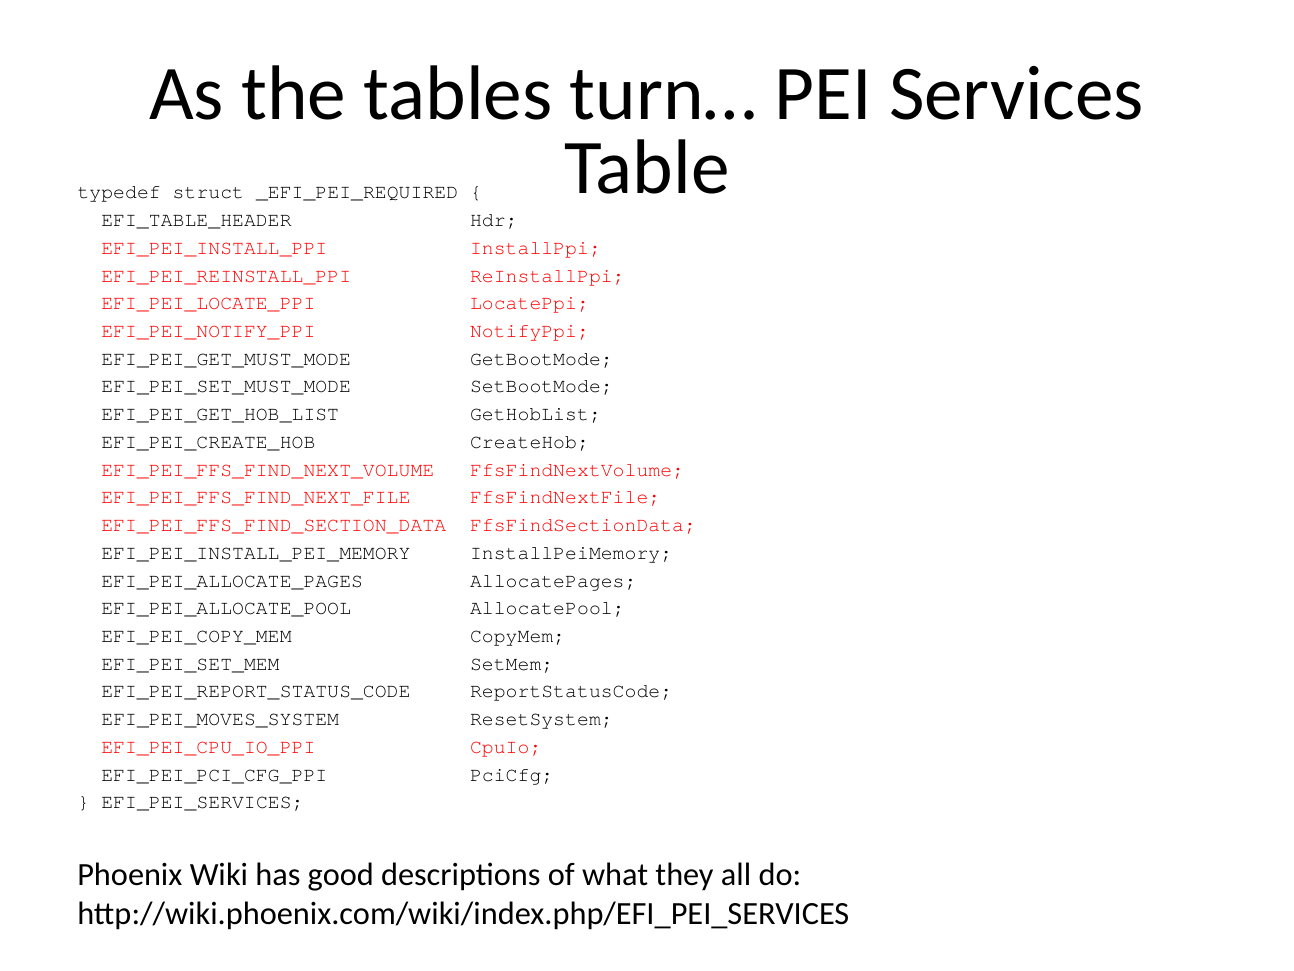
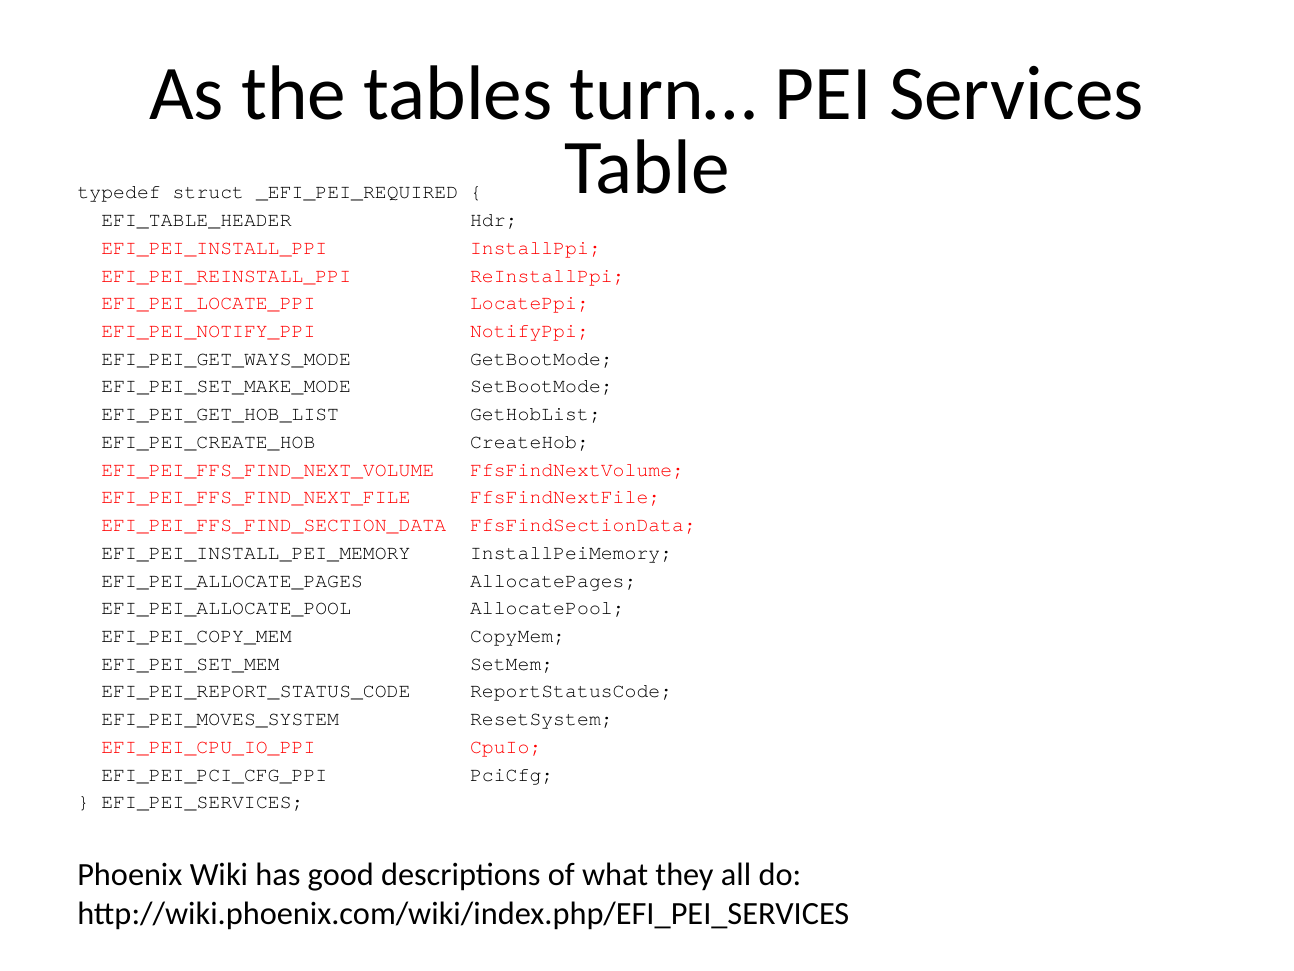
EFI_PEI_GET_MUST_MODE: EFI_PEI_GET_MUST_MODE -> EFI_PEI_GET_WAYS_MODE (226, 359)
EFI_PEI_SET_MUST_MODE: EFI_PEI_SET_MUST_MODE -> EFI_PEI_SET_MAKE_MODE (226, 386)
